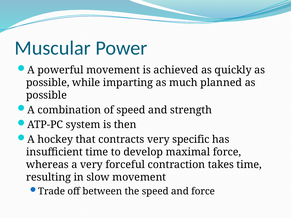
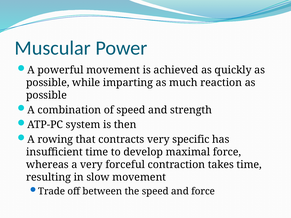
planned: planned -> reaction (221, 83)
hockey: hockey -> rowing (55, 140)
